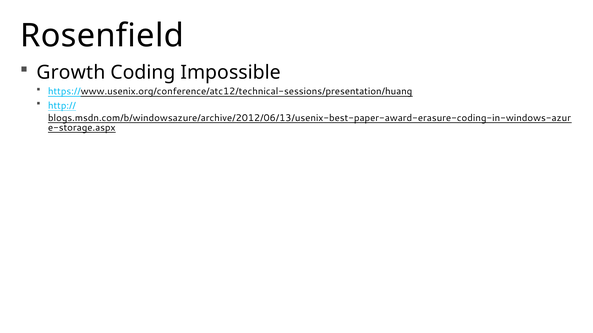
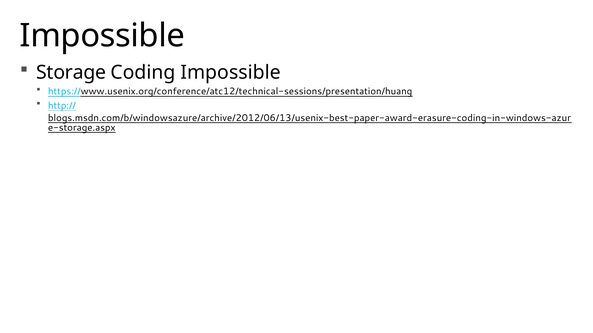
Rosenfield: Rosenfield -> Impossible (102, 36)
Growth: Growth -> Storage (71, 73)
